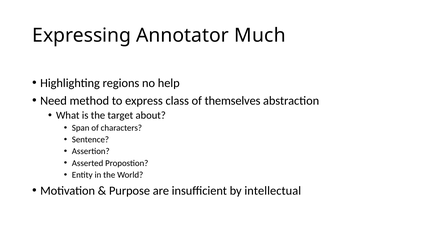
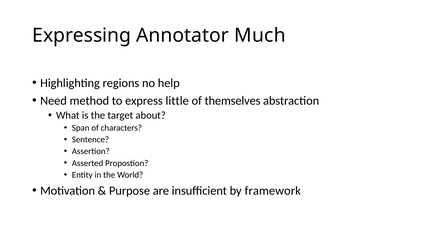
class: class -> little (177, 101)
intellectual: intellectual -> framework (273, 191)
